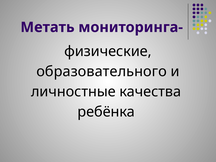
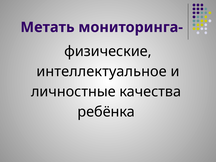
образовательного: образовательного -> интеллектуальное (102, 72)
